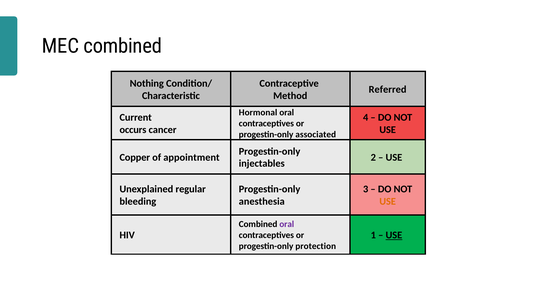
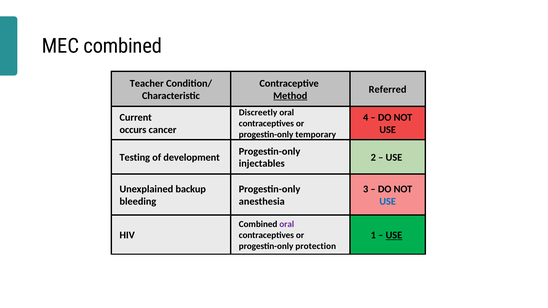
Nothing: Nothing -> Teacher (147, 83)
Method underline: none -> present (290, 96)
Hormonal: Hormonal -> Discreetly (258, 113)
associated: associated -> temporary (316, 135)
Copper: Copper -> Testing (135, 158)
appointment: appointment -> development (192, 158)
regular: regular -> backup (191, 189)
USE colour: orange -> blue (388, 201)
